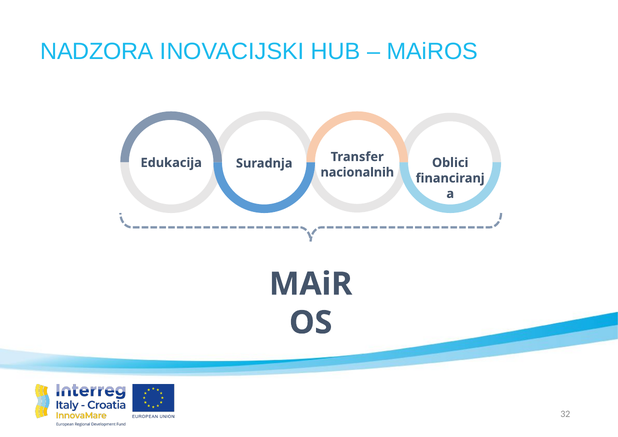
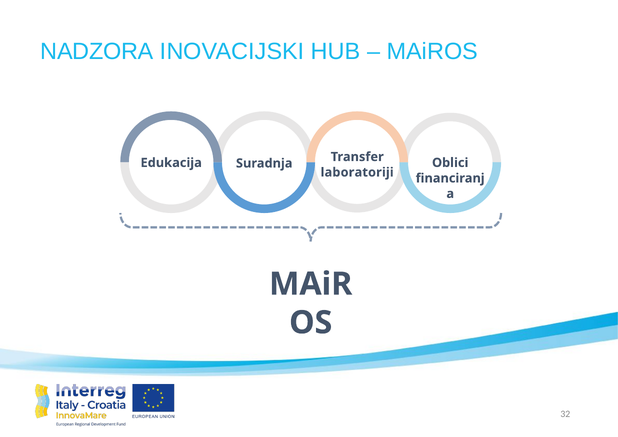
nacionalnih: nacionalnih -> laboratoriji (357, 172)
